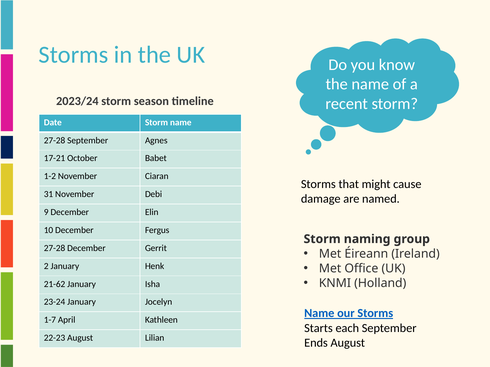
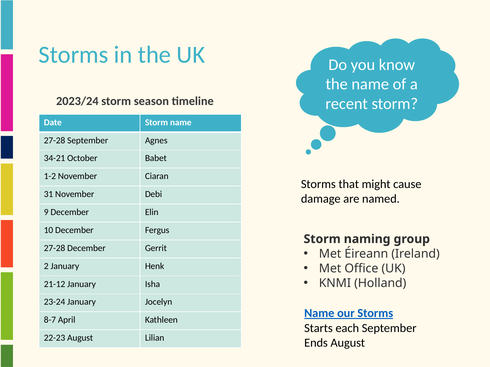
17-21: 17-21 -> 34-21 (55, 159)
21-62: 21-62 -> 21-12 (55, 284)
1-7: 1-7 -> 8-7 (50, 320)
